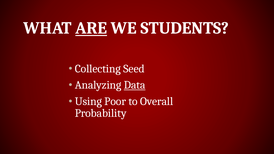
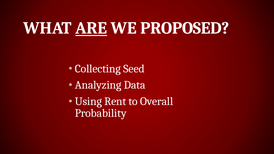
STUDENTS: STUDENTS -> PROPOSED (185, 28)
Data underline: present -> none (135, 85)
Poor: Poor -> Rent (115, 101)
